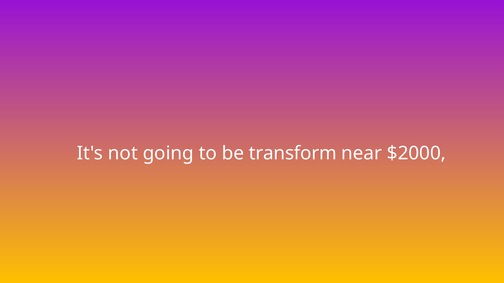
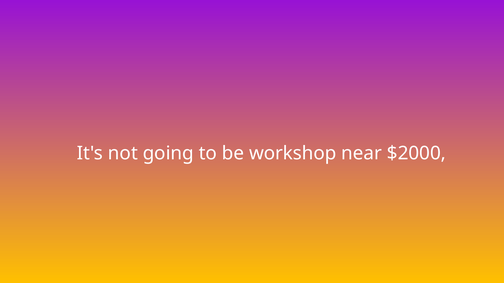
transform: transform -> workshop (293, 154)
